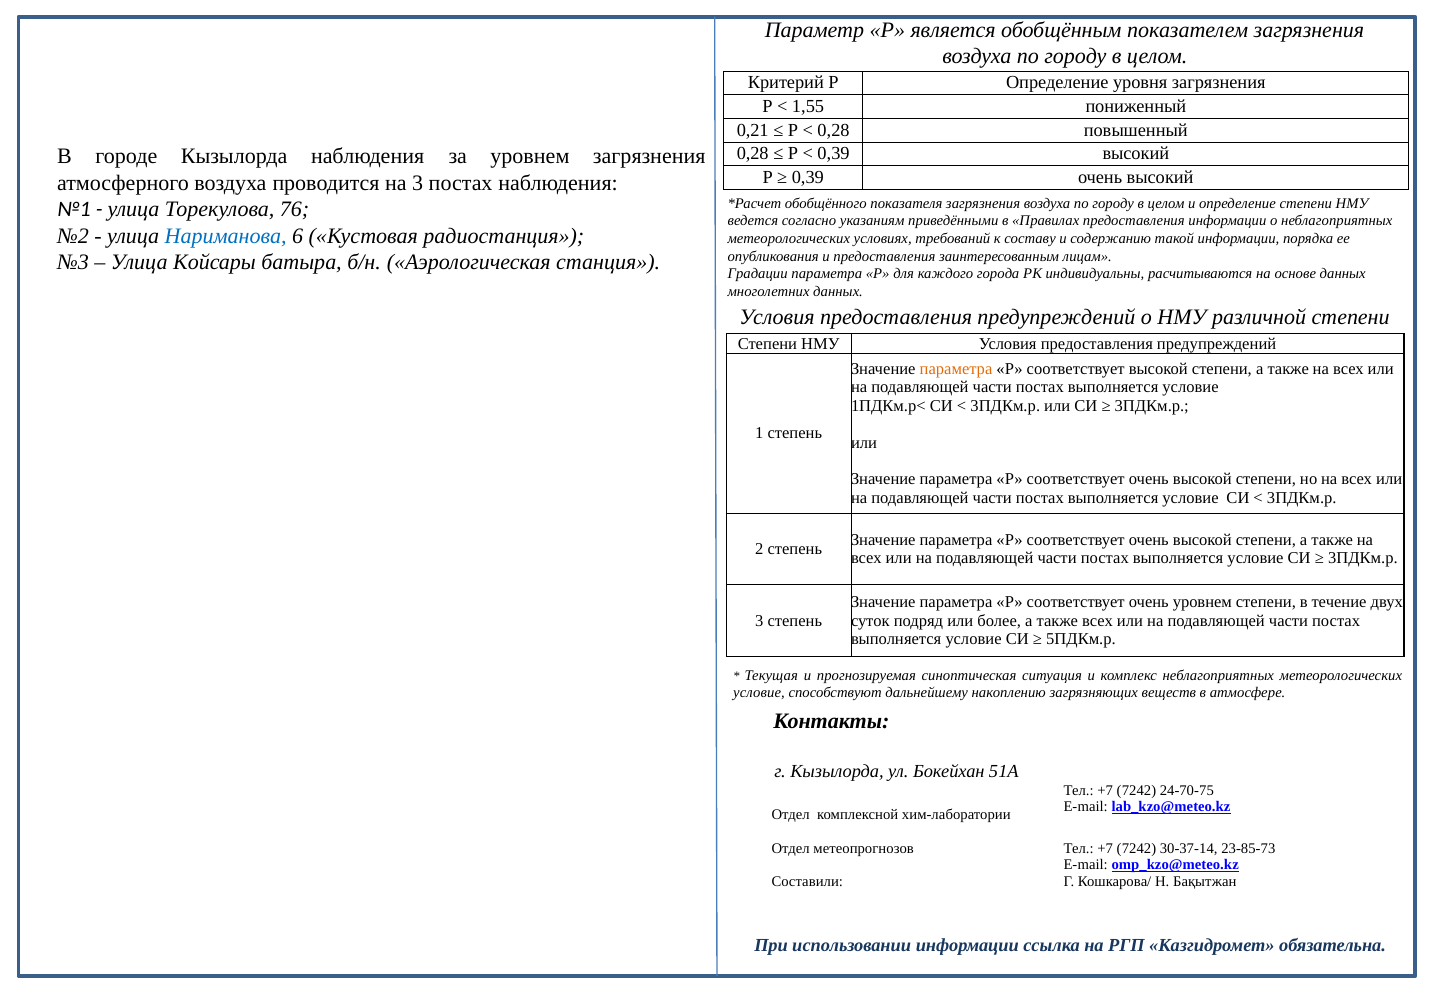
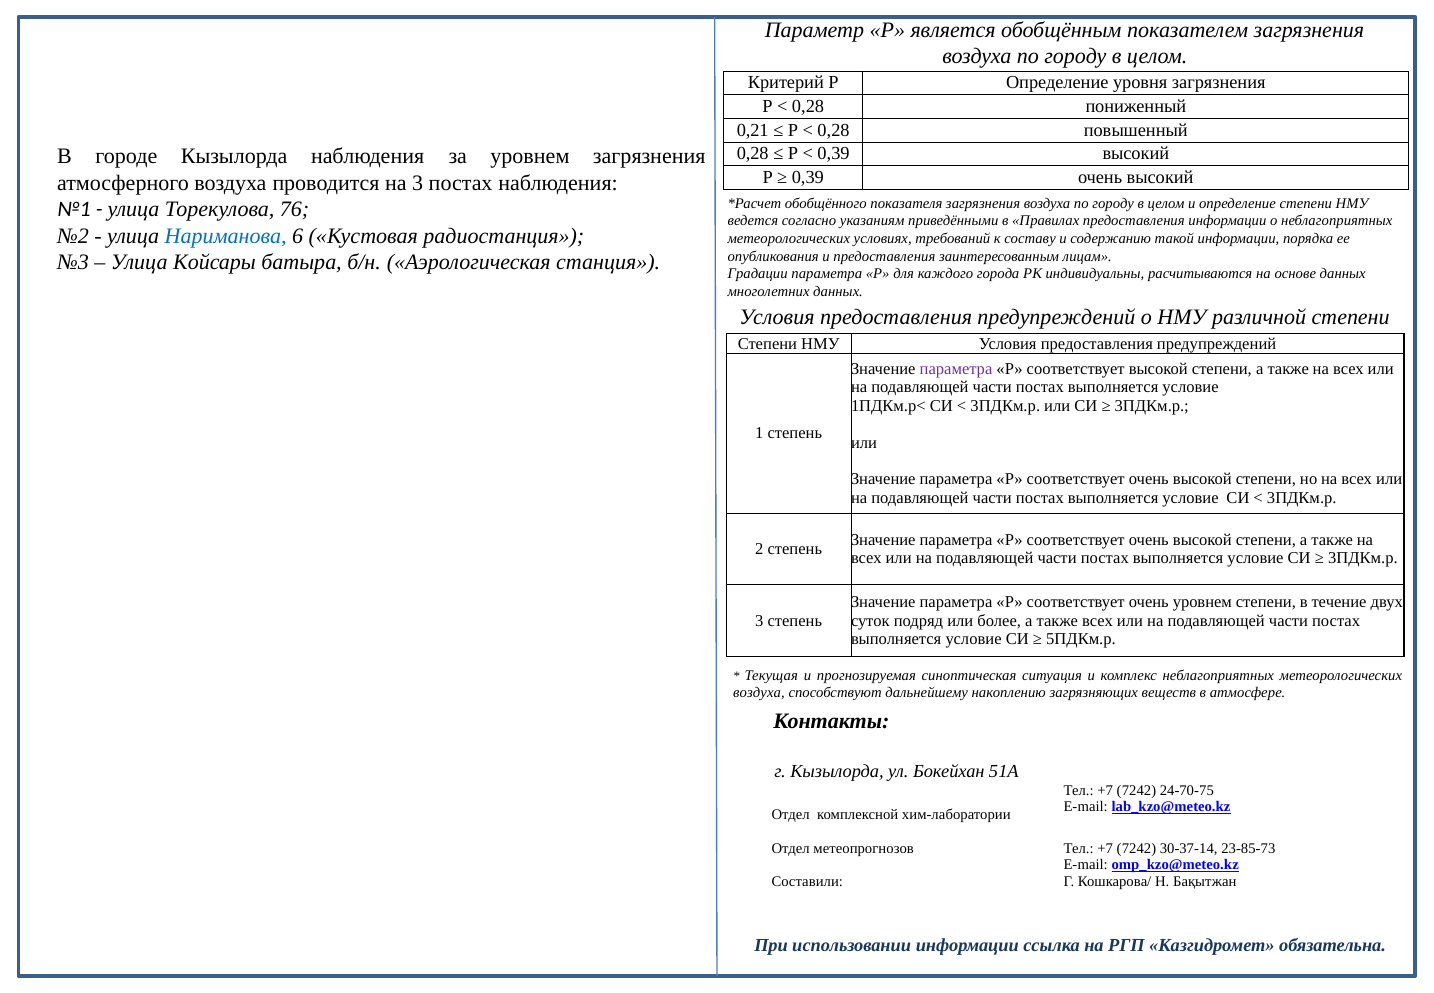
1,55: 1,55 -> 0,28 (808, 106)
параметра colour: orange -> purple (956, 369)
условие: условие -> воздуха (759, 693)
